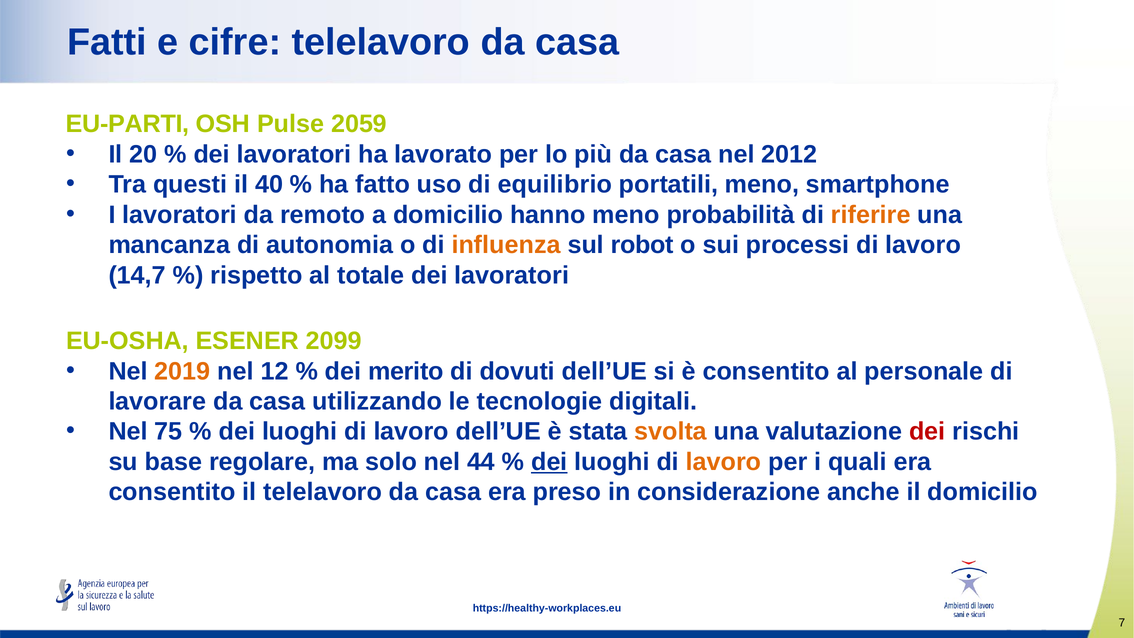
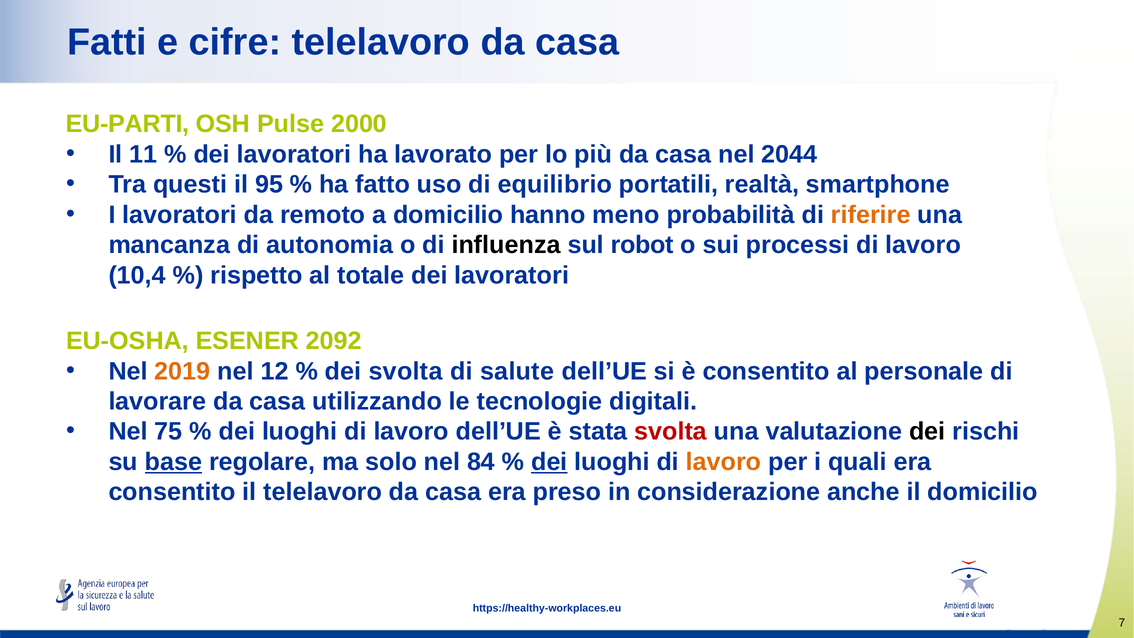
2059: 2059 -> 2000 (359, 124)
20: 20 -> 11 (143, 154)
2012: 2012 -> 2044 (789, 154)
40: 40 -> 95 (269, 184)
portatili meno: meno -> realtà (762, 184)
influenza colour: orange -> black (506, 245)
14,7: 14,7 -> 10,4 (137, 275)
2099: 2099 -> 2092 (334, 341)
dei merito: merito -> svolta (406, 371)
dovuti: dovuti -> salute (517, 371)
svolta colour: orange -> red (671, 432)
dei colour: red -> black (927, 432)
base underline: none -> present (173, 462)
44: 44 -> 84 (481, 462)
